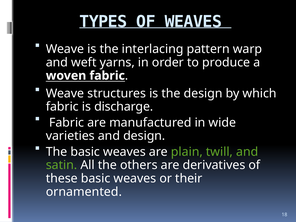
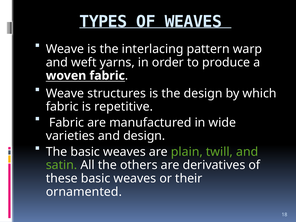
discharge: discharge -> repetitive (124, 107)
